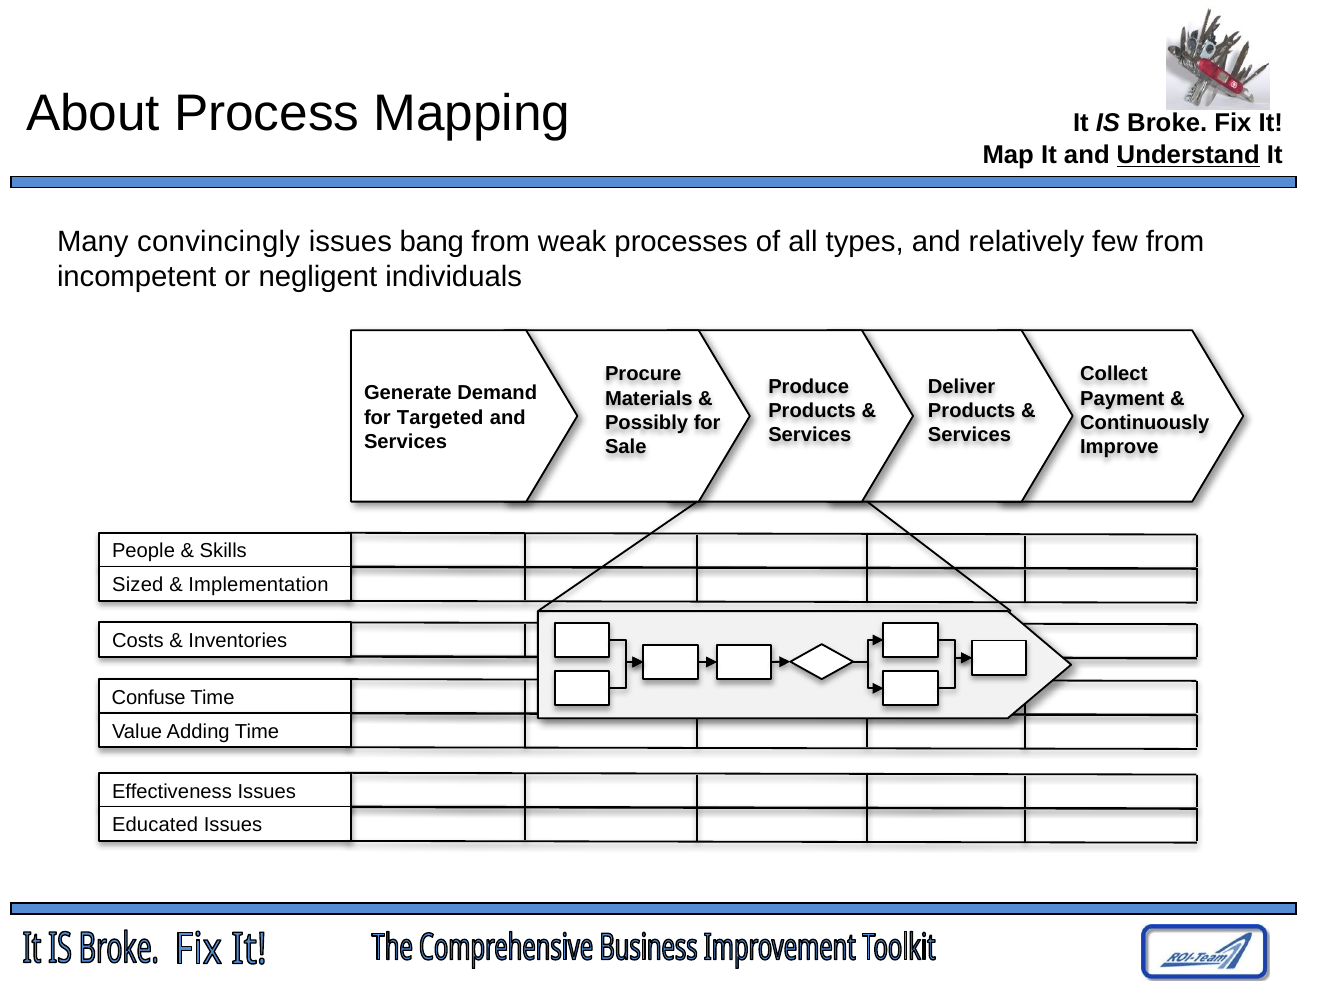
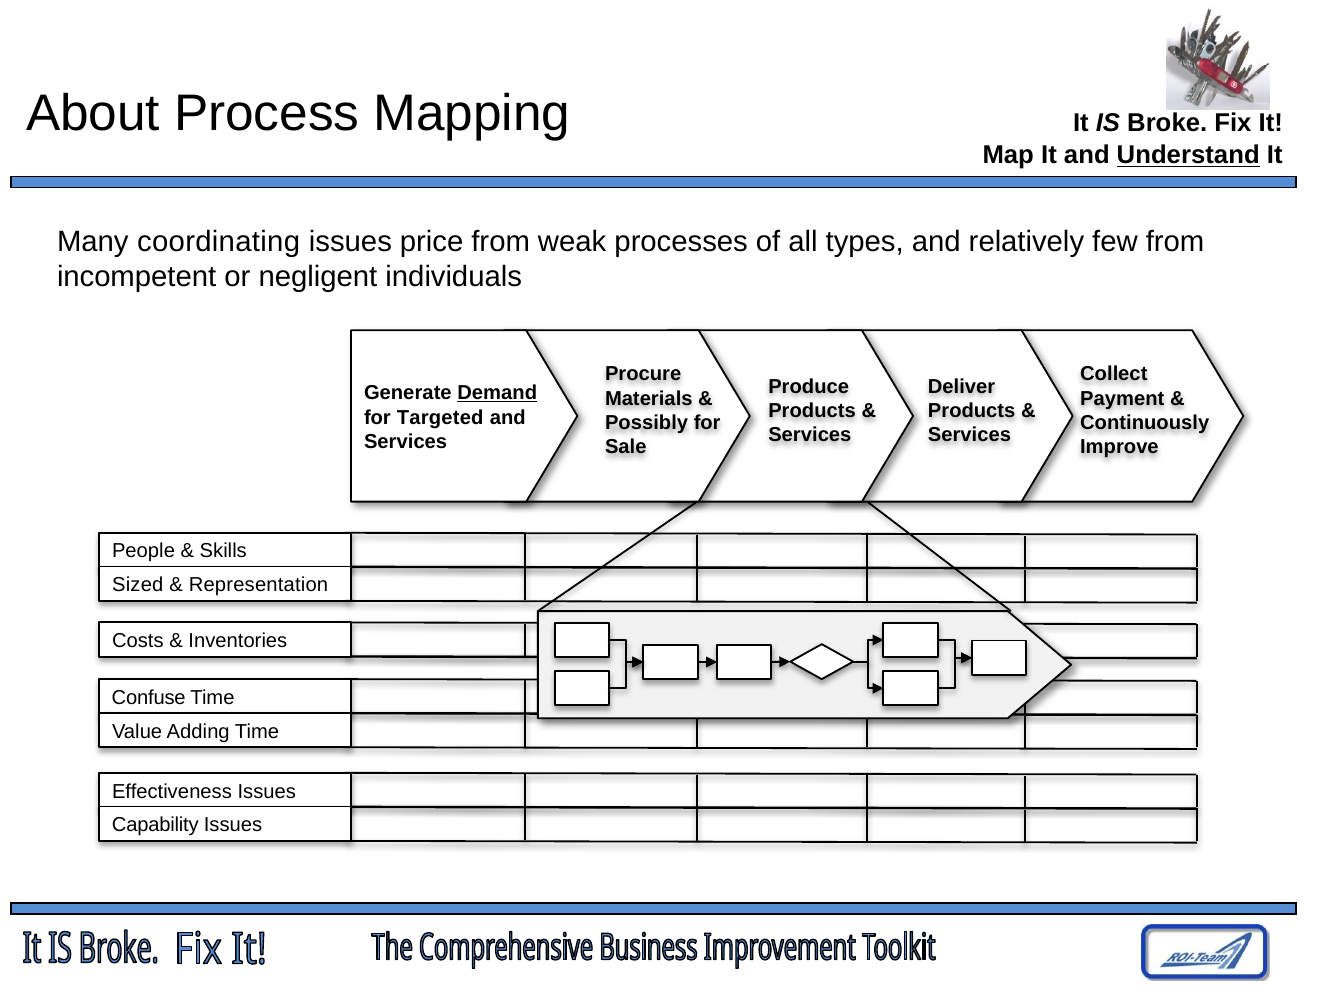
convincingly: convincingly -> coordinating (219, 241)
bang: bang -> price (432, 241)
Demand underline: none -> present (497, 393)
Implementation: Implementation -> Representation (258, 585)
Educated: Educated -> Capability (155, 825)
